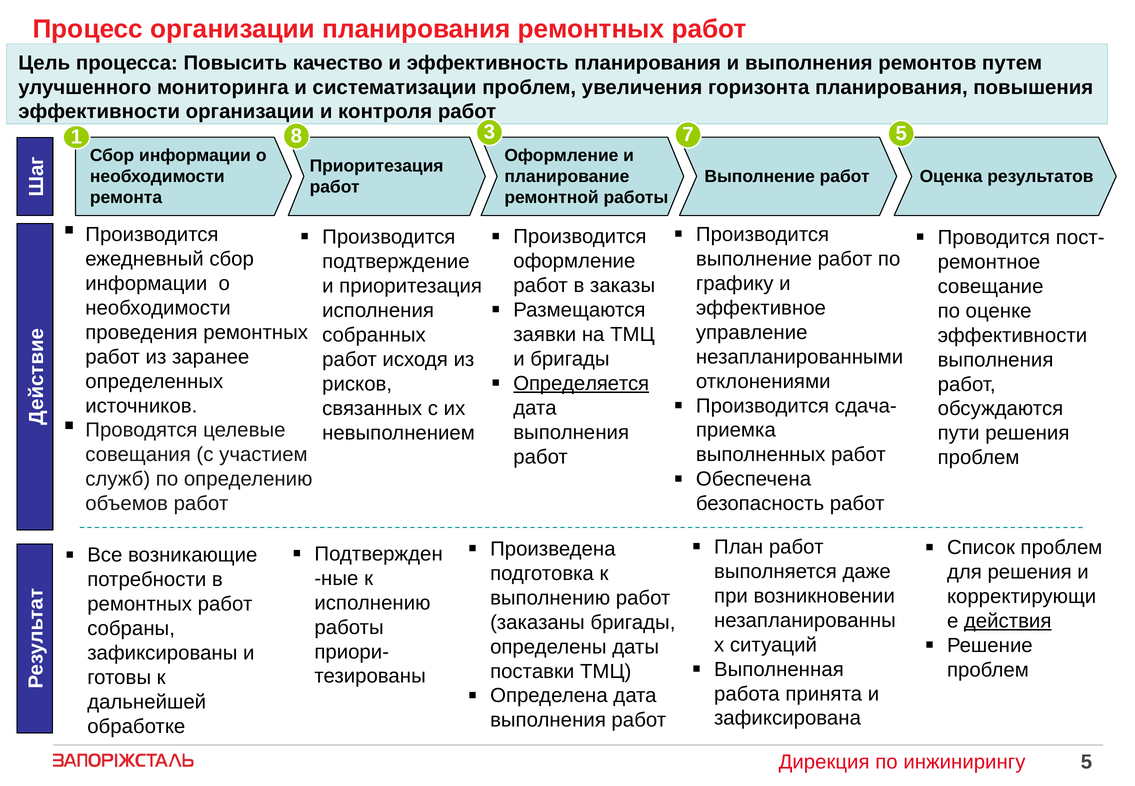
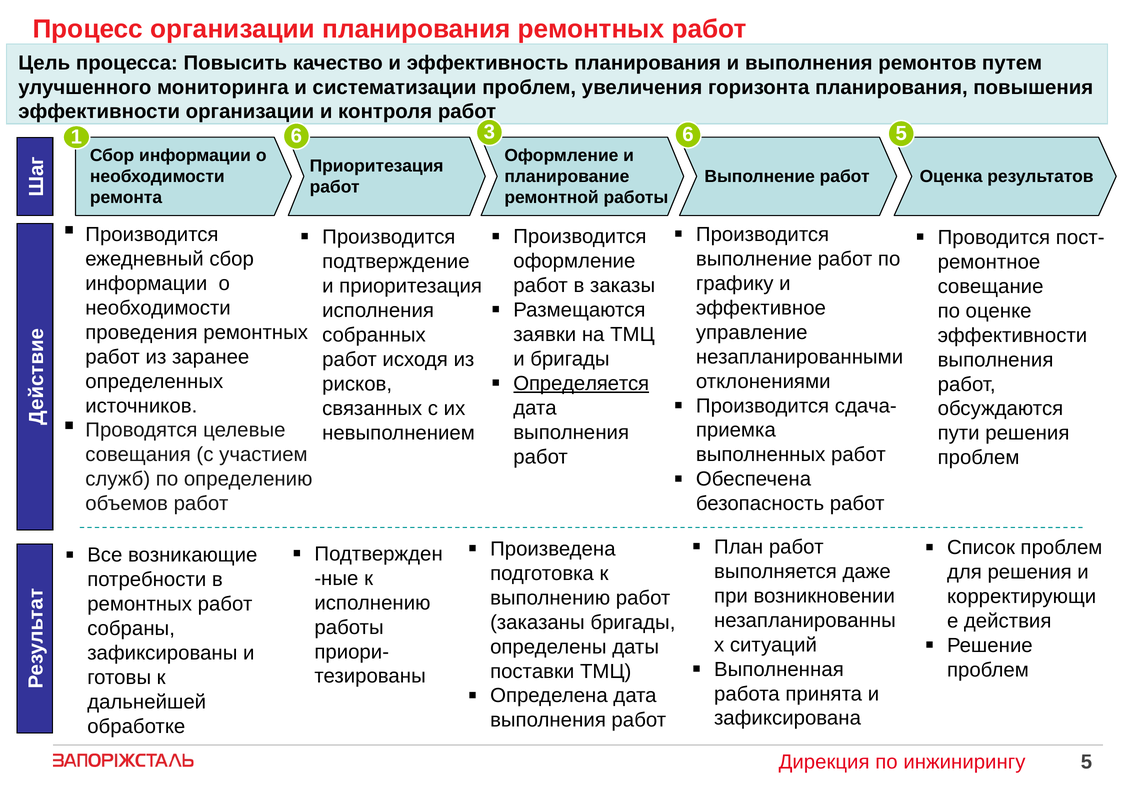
1 8: 8 -> 6 (296, 136)
3 7: 7 -> 6 (688, 135)
действия underline: present -> none (1008, 621)
